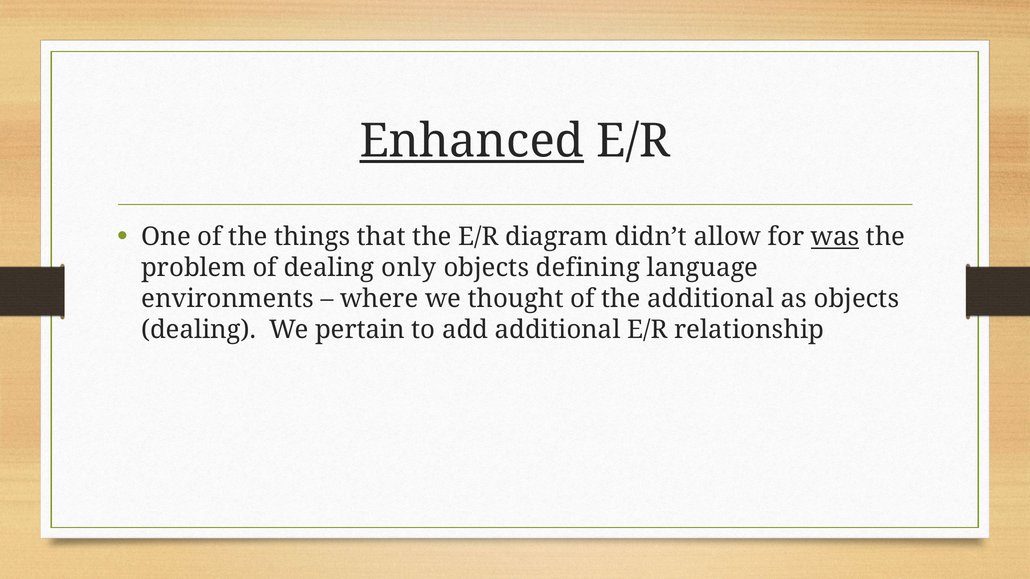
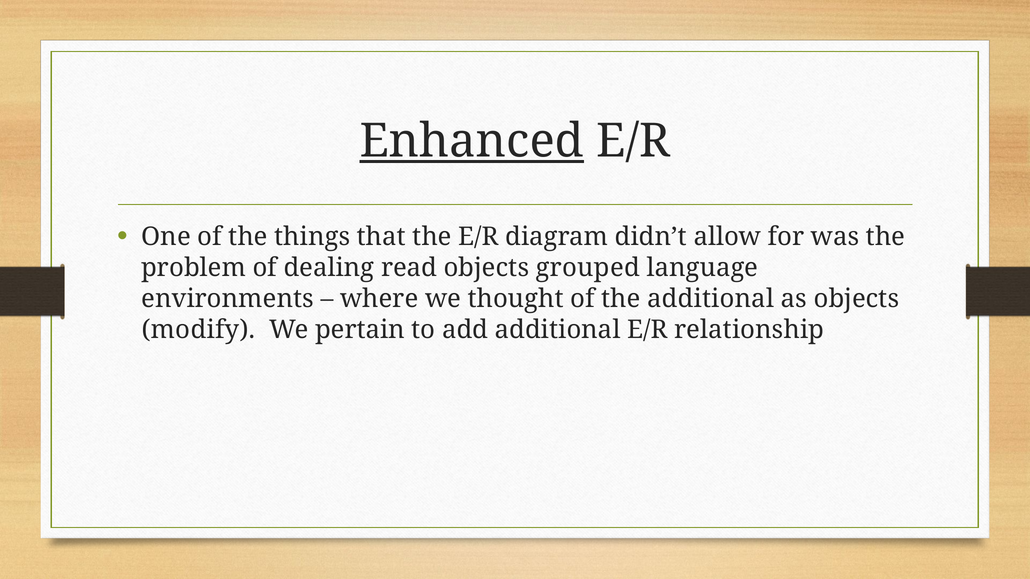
was underline: present -> none (835, 237)
only: only -> read (409, 268)
defining: defining -> grouped (588, 268)
dealing: dealing -> modify (198, 330)
